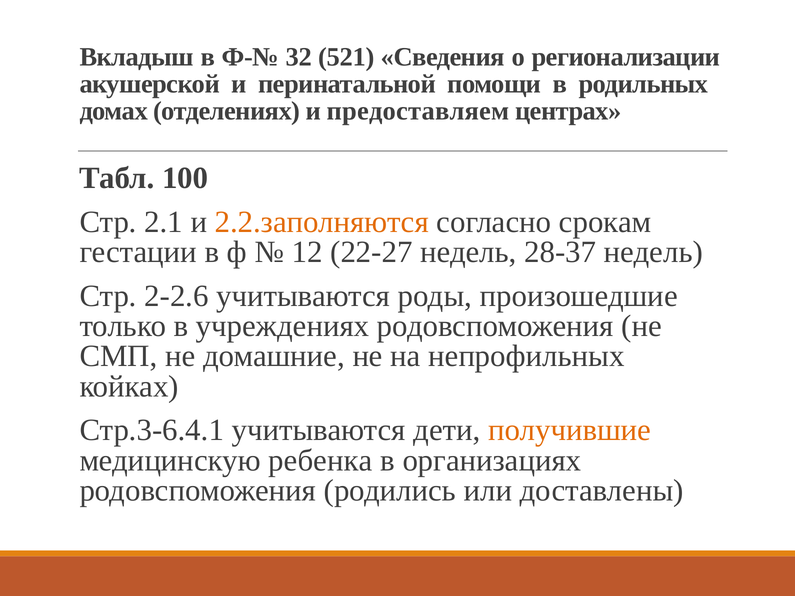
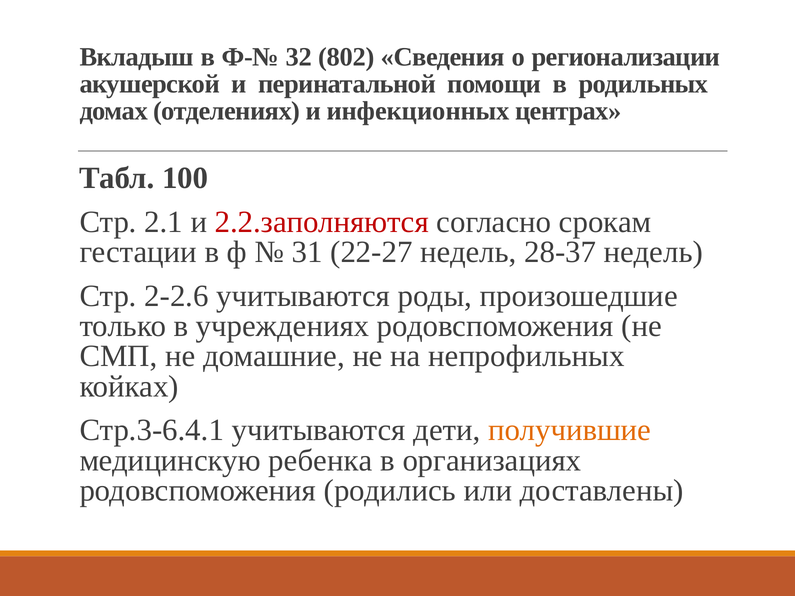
521: 521 -> 802 (346, 57)
предоставляем: предоставляем -> инфекционных (418, 111)
2.2.заполняются colour: orange -> red (322, 222)
12: 12 -> 31 (307, 252)
